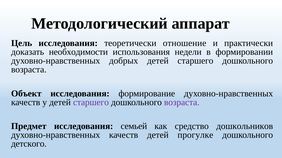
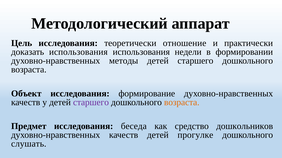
доказать необходимости: необходимости -> использования (78, 52)
добрых: добрых -> методы (124, 61)
возраста colour: purple -> orange (182, 103)
семьей: семьей -> беседа (134, 127)
детского: детского -> слушать (29, 144)
